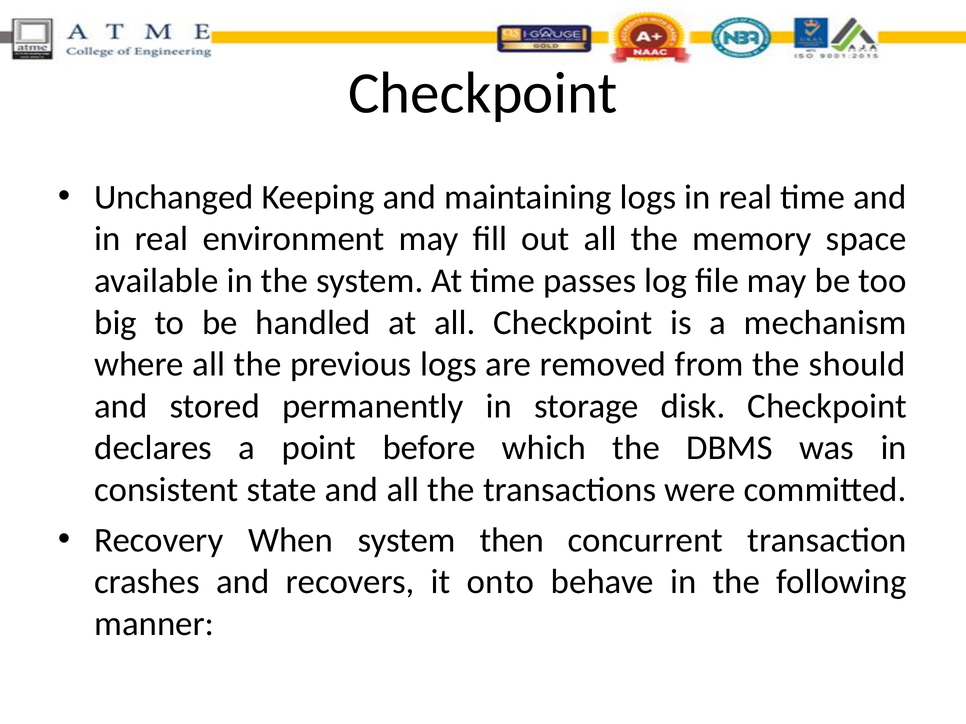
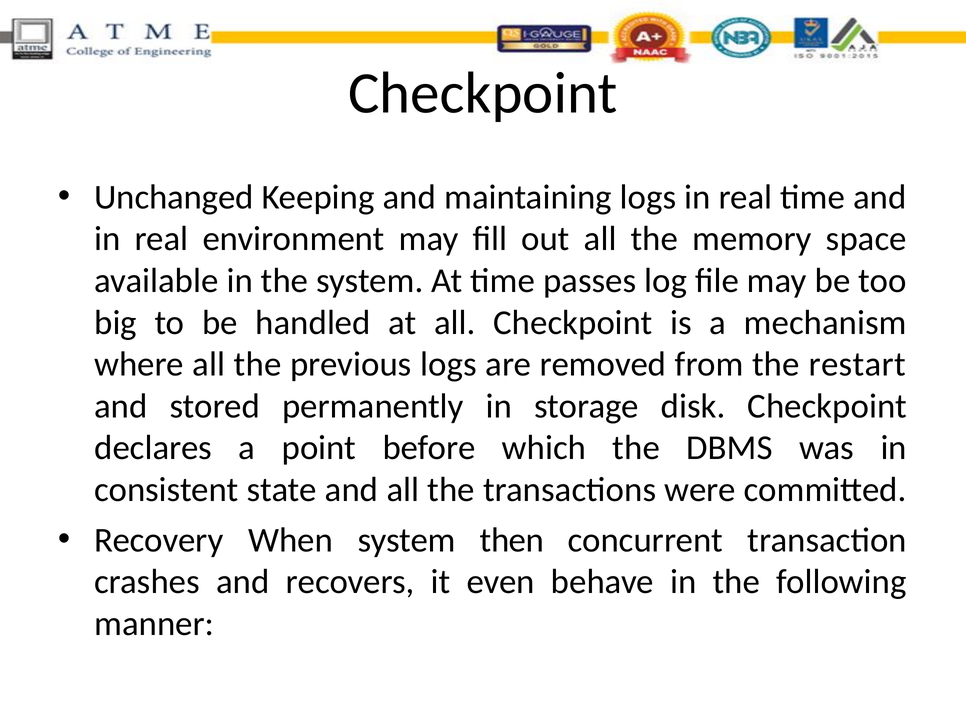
should: should -> restart (857, 365)
onto: onto -> even (501, 582)
